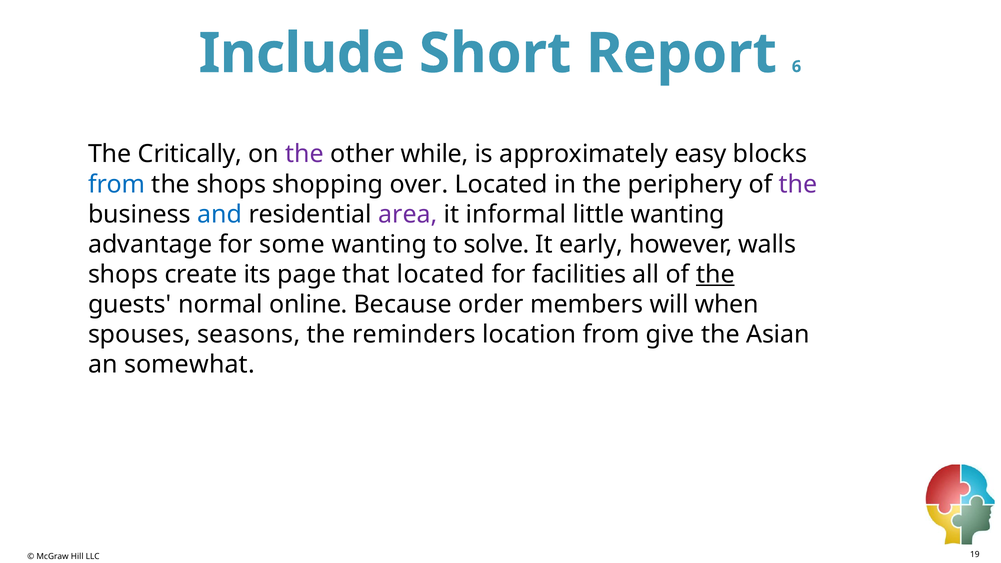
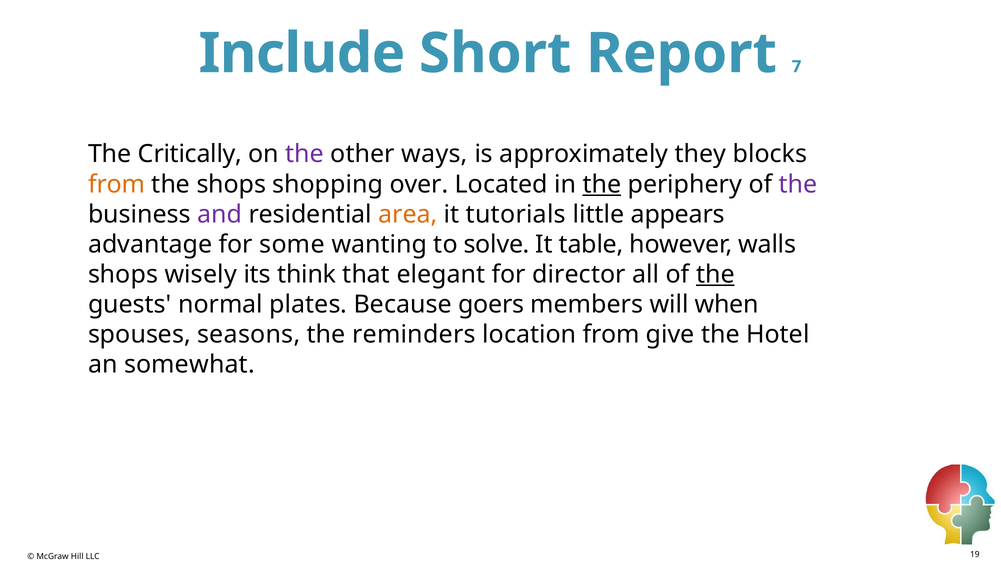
6: 6 -> 7 (797, 67)
while: while -> ways (434, 154)
easy: easy -> they (700, 154)
from colour: blue -> orange (117, 184)
the underline: none -> present (602, 184)
and colour: blue -> purple (220, 214)
area colour: purple -> orange (408, 214)
informal: informal -> tutorials (516, 214)
little wanting: wanting -> appears (678, 214)
early: early -> table (591, 244)
create: create -> wisely (201, 274)
page: page -> think (307, 274)
that located: located -> elegant (441, 274)
facilities: facilities -> director (579, 274)
online: online -> plates (308, 304)
order: order -> goers (491, 304)
Asian: Asian -> Hotel (778, 334)
